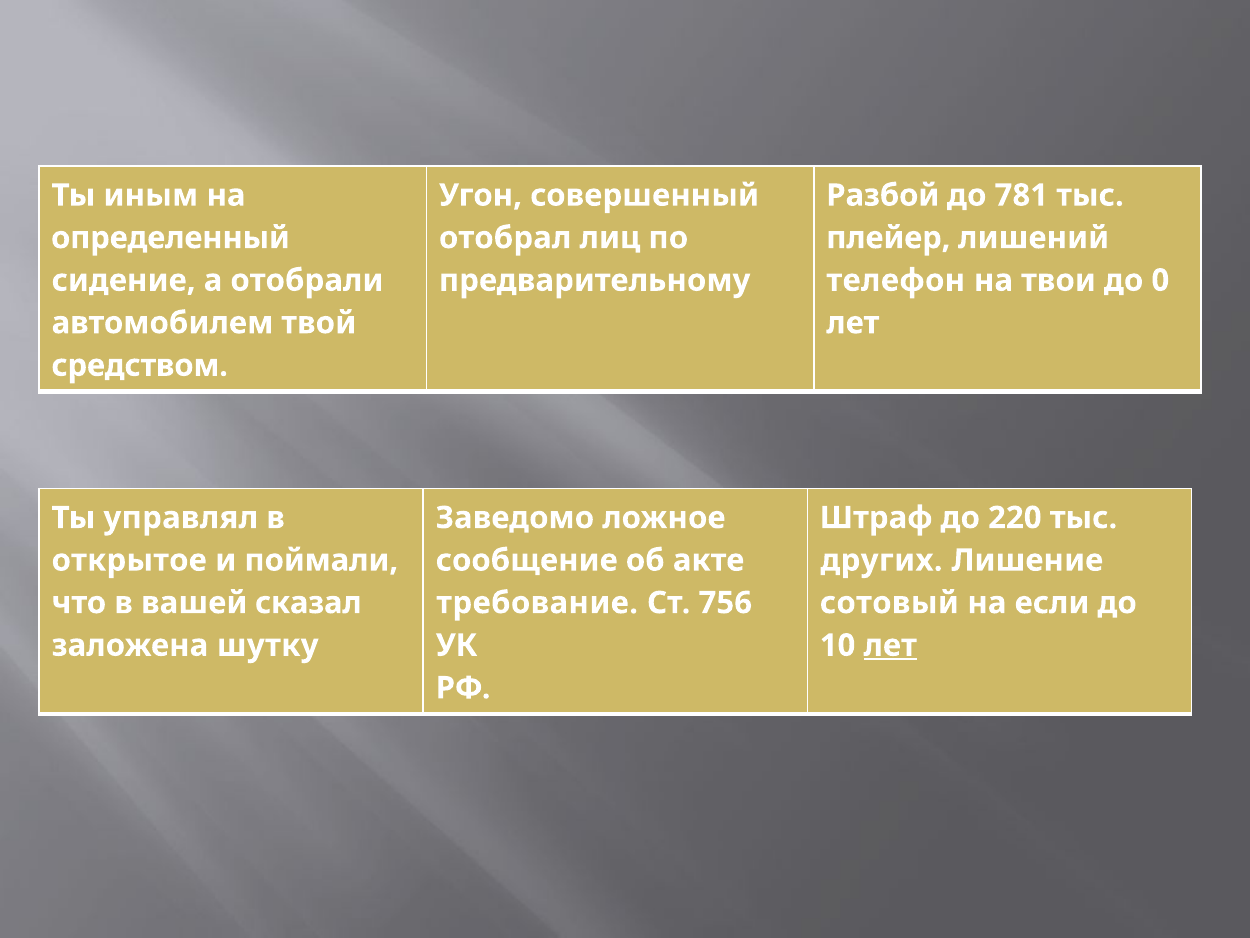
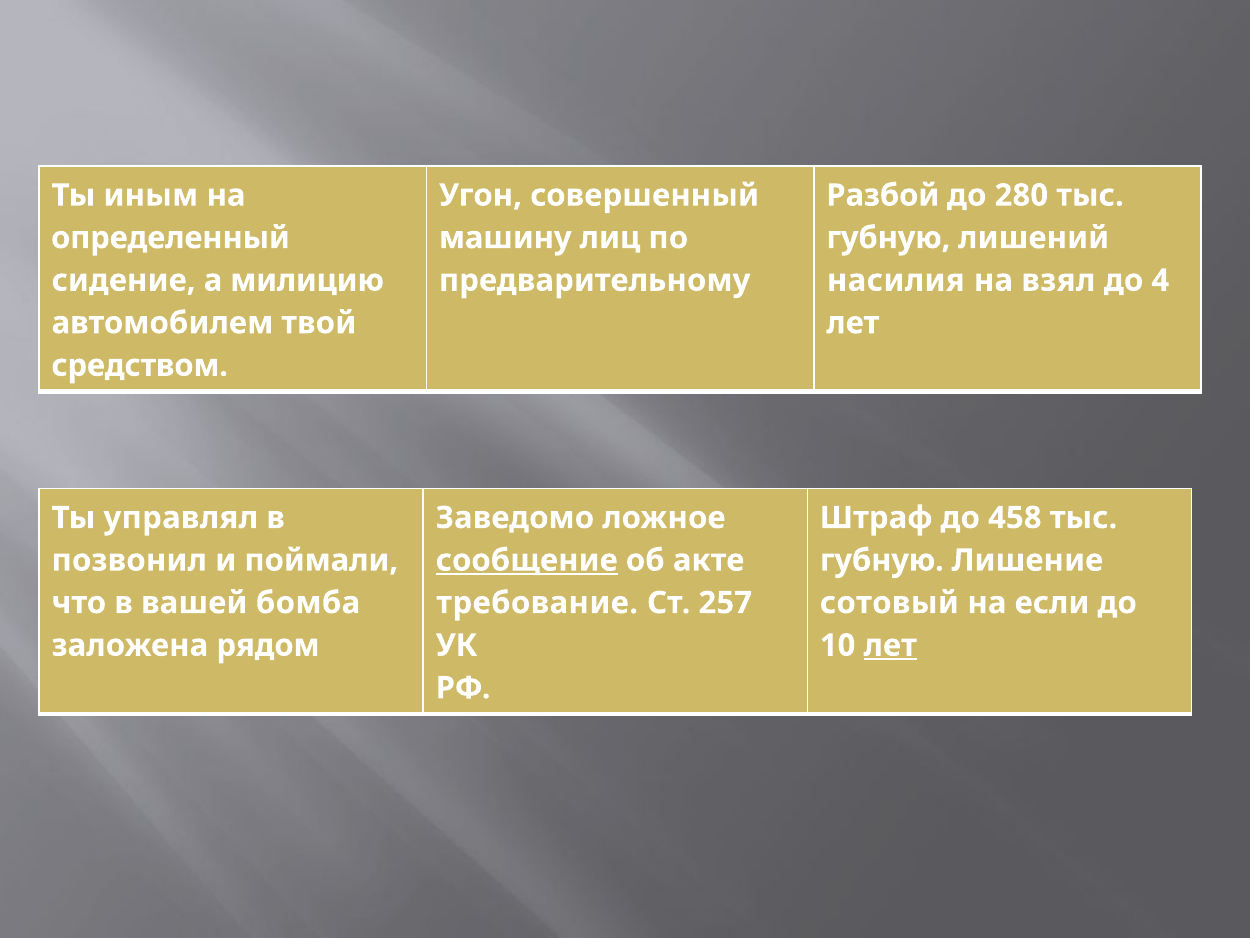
781: 781 -> 280 (1021, 195)
отобрал: отобрал -> машину (505, 238)
плейер: плейер -> губную (888, 238)
отобрали: отобрали -> милицию (307, 280)
телефон: телефон -> насилия (896, 280)
твои: твои -> взял (1058, 280)
0: 0 -> 4 (1160, 280)
220: 220 -> 458 (1015, 518)
открытое: открытое -> позвонил (129, 560)
сообщение underline: none -> present (527, 560)
других: других -> губную (882, 560)
сказал: сказал -> бомба (308, 603)
756: 756 -> 257 (725, 603)
шутку: шутку -> рядом (268, 645)
